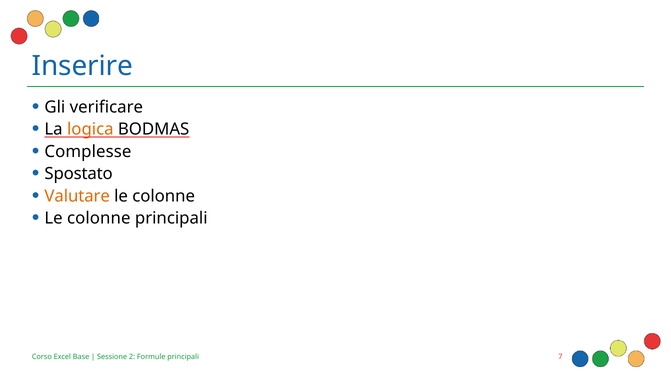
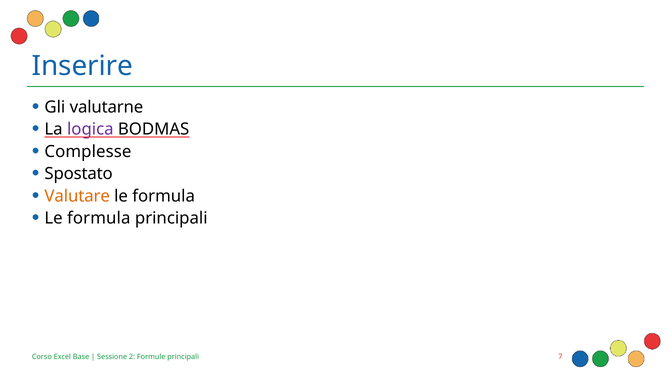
verificare: verificare -> valutarne (106, 107)
logica colour: orange -> purple (90, 130)
colonne: colonne -> formula (164, 196)
colonne: colonne -> formula (99, 218)
